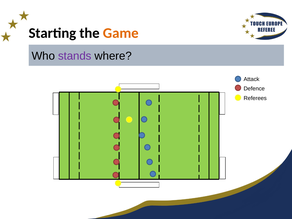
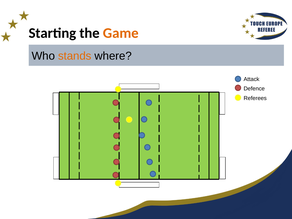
stands colour: purple -> orange (75, 56)
